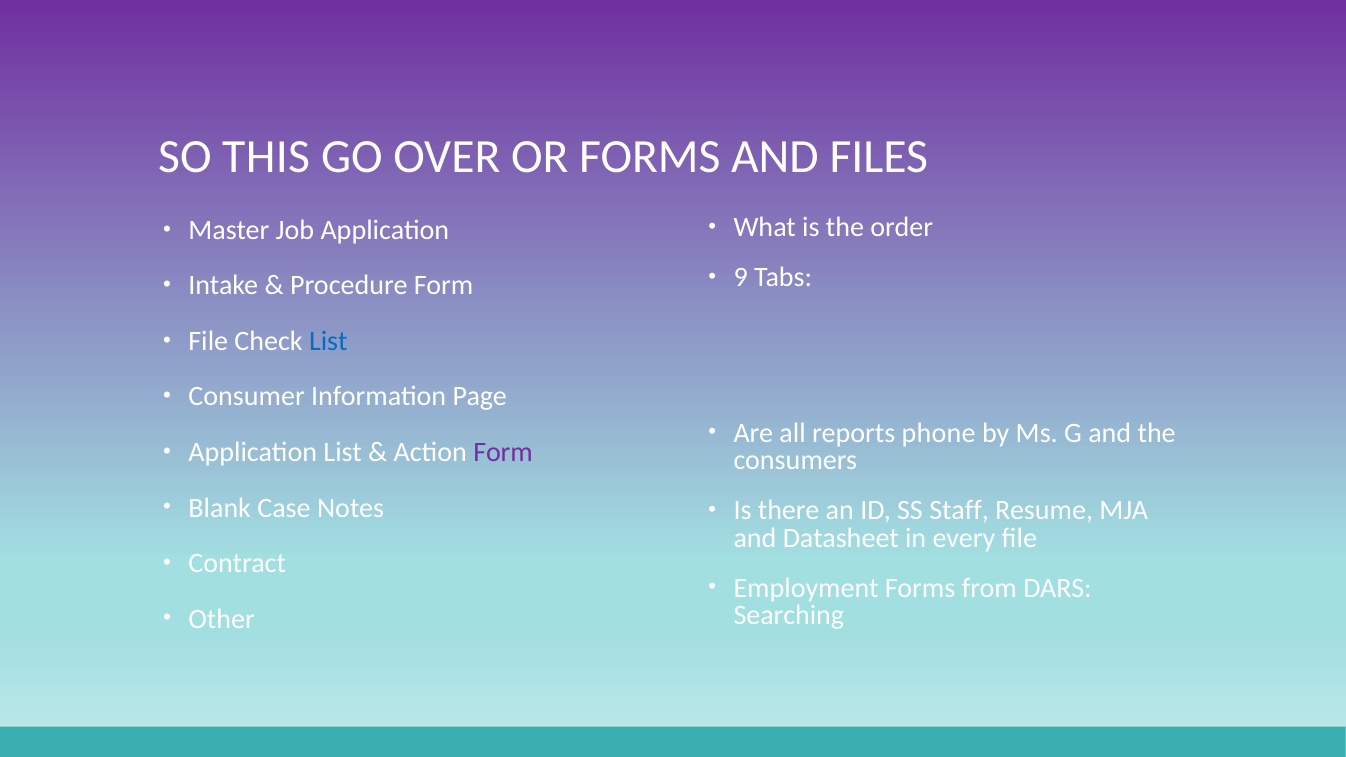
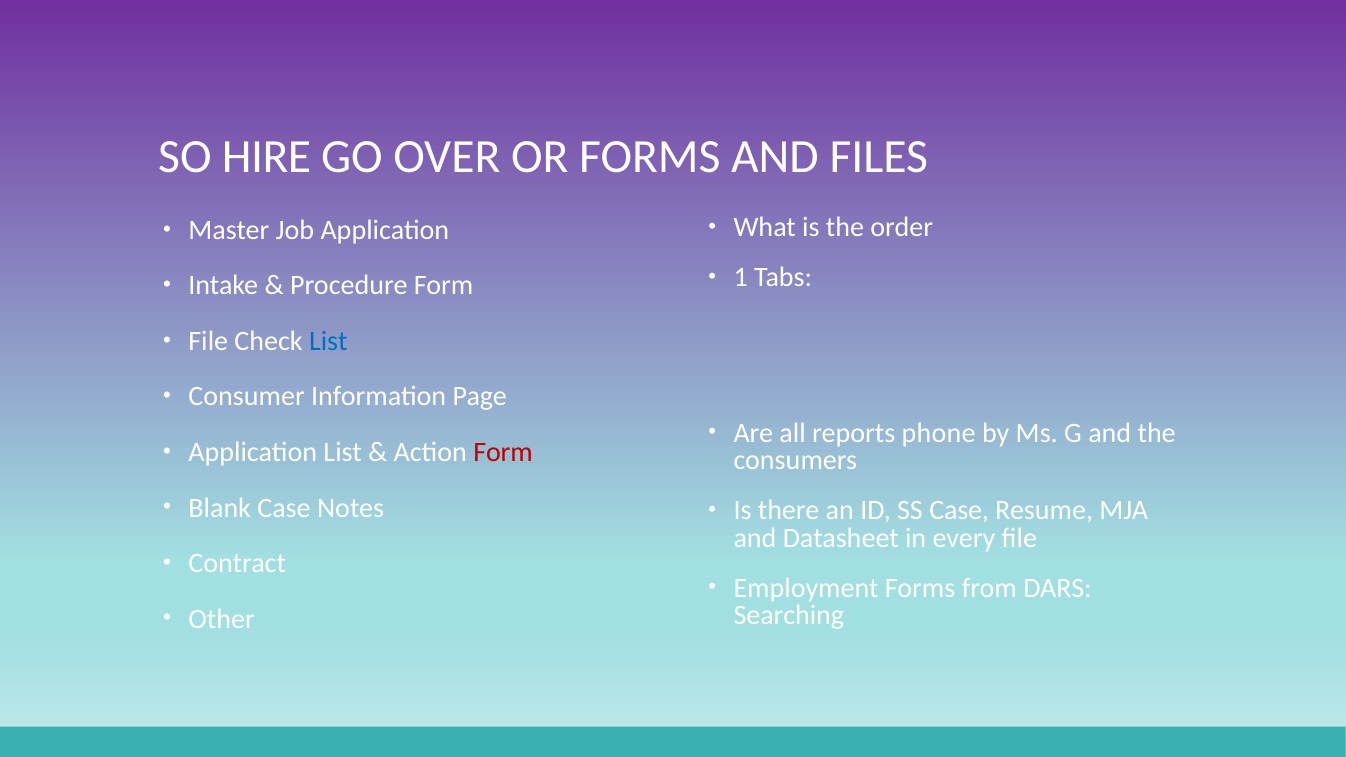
THIS: THIS -> HIRE (267, 157)
9: 9 -> 1 (741, 278)
Form colour: purple -> red (503, 452)
SS Staff: Staff -> Case (959, 511)
